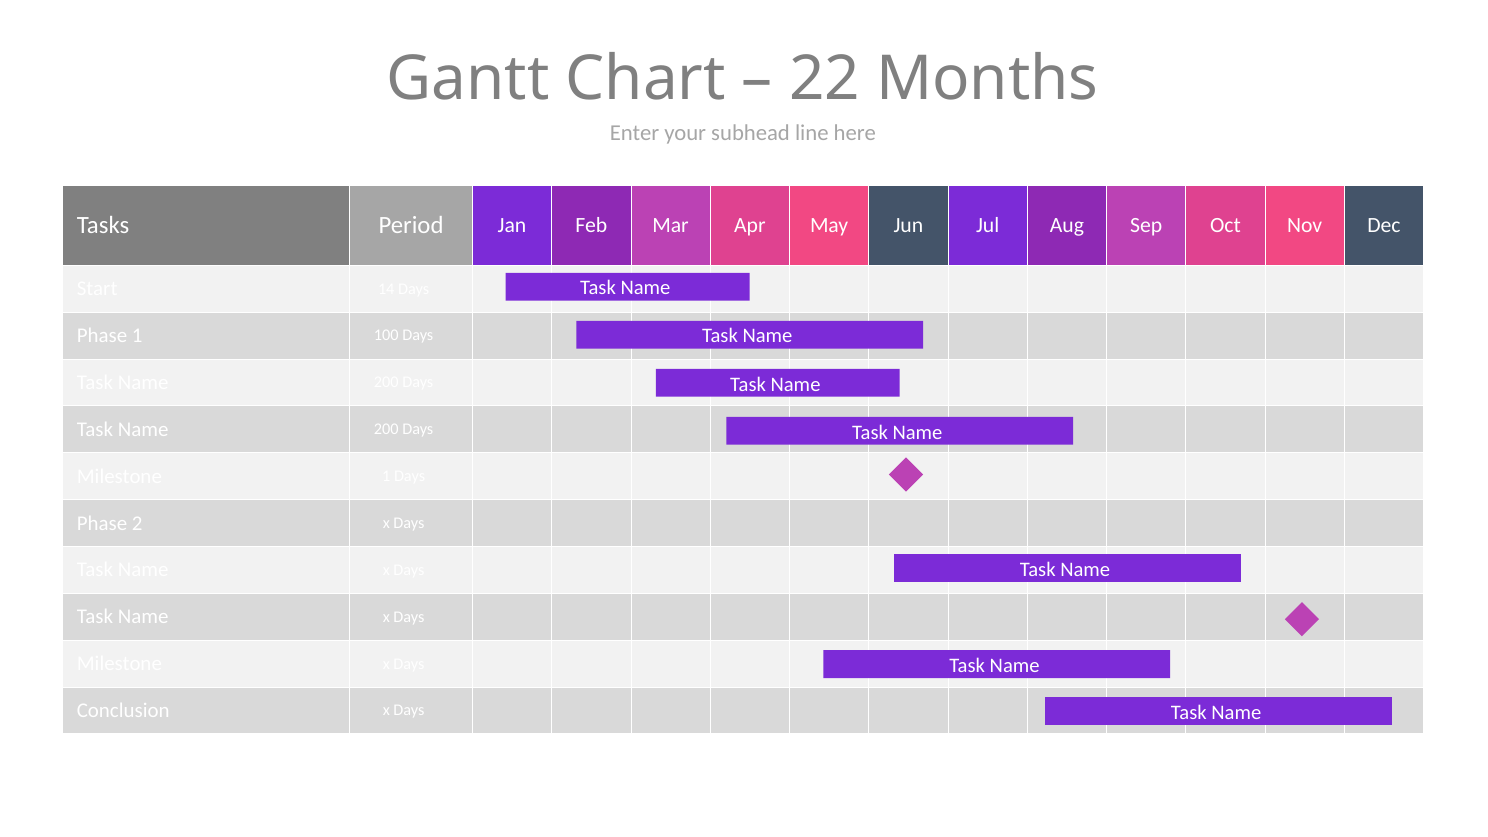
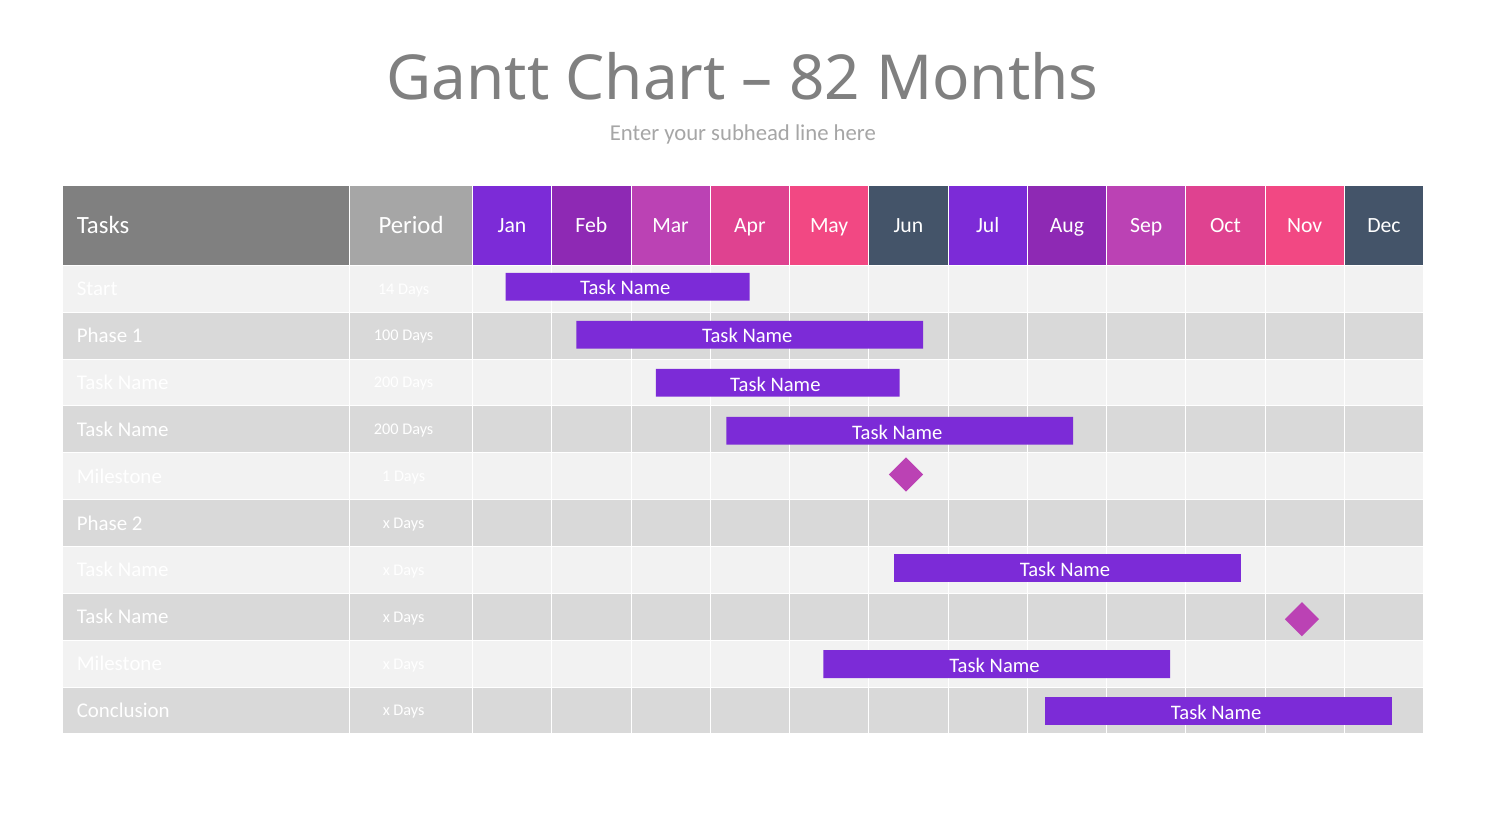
22: 22 -> 82 (825, 79)
